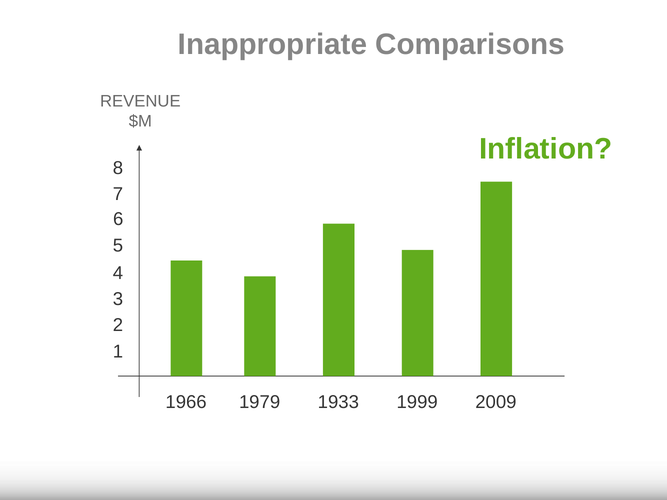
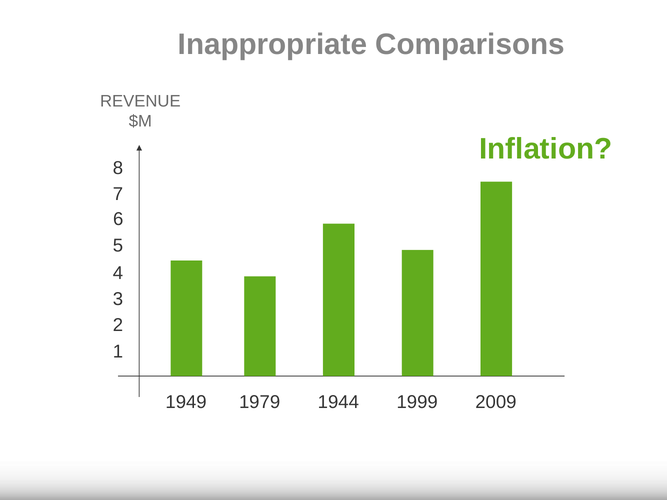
1966: 1966 -> 1949 (186, 403)
1933: 1933 -> 1944 (338, 402)
